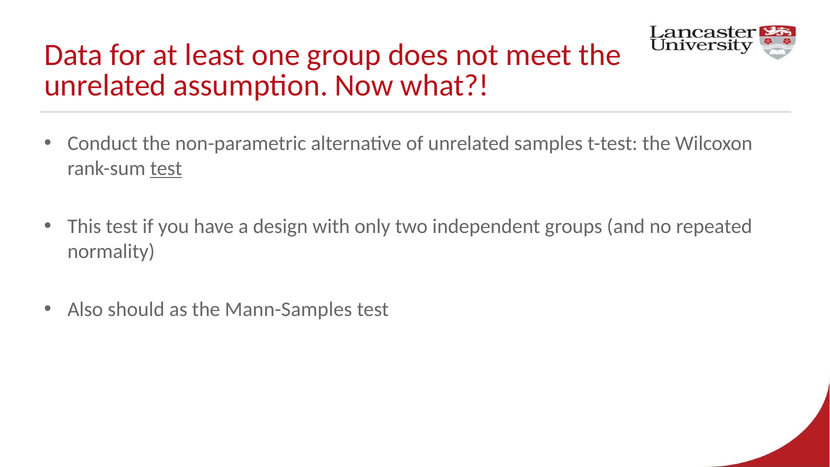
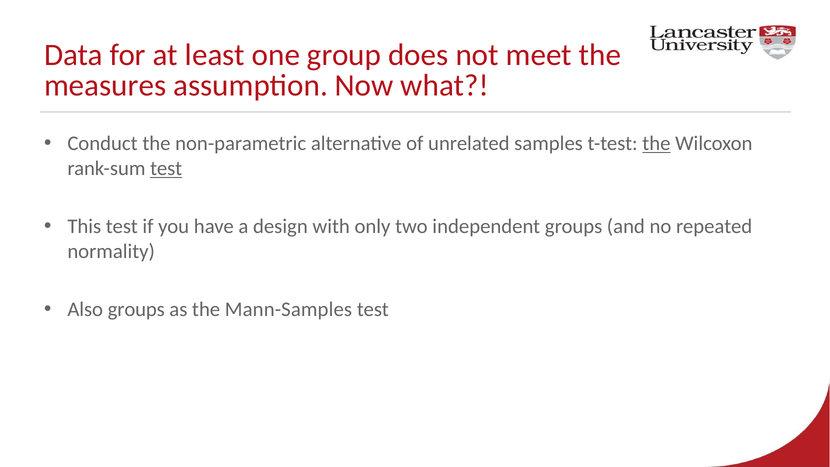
unrelated: unrelated -> measures (105, 85)
the underline: none -> present (656, 144)
Also should: should -> groups (136, 310)
